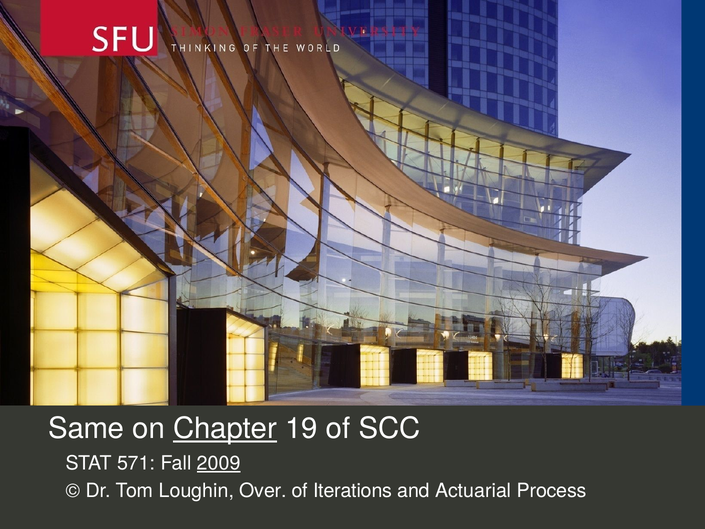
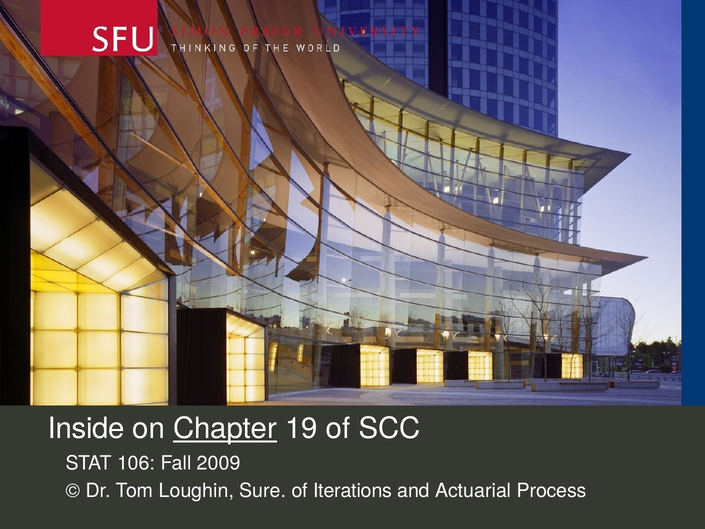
Same: Same -> Inside (86, 429)
571: 571 -> 106 (136, 463)
2009 underline: present -> none (219, 463)
Over: Over -> Sure (263, 491)
